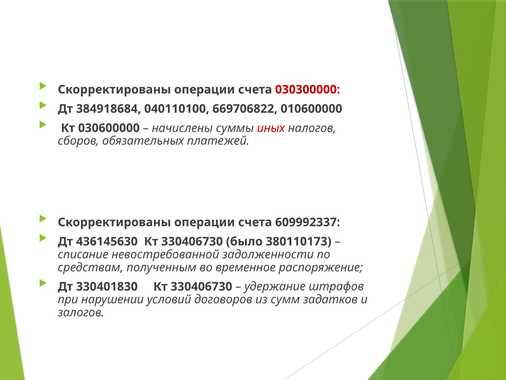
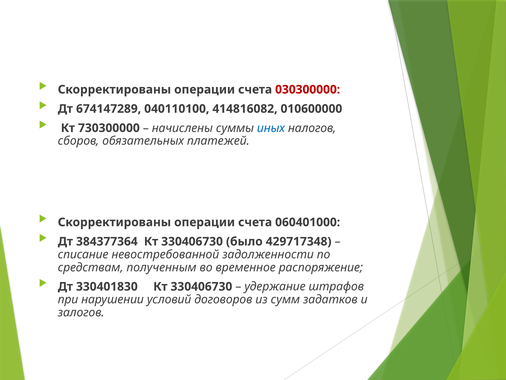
384918684: 384918684 -> 674147289 (109, 109)
669706822: 669706822 -> 414816082 (245, 109)
030600000: 030600000 -> 730300000 (109, 128)
иных colour: red -> blue (271, 128)
609992337: 609992337 -> 060401000 (308, 222)
436145630: 436145630 -> 384377364 (107, 241)
380110173: 380110173 -> 429717348 (299, 241)
